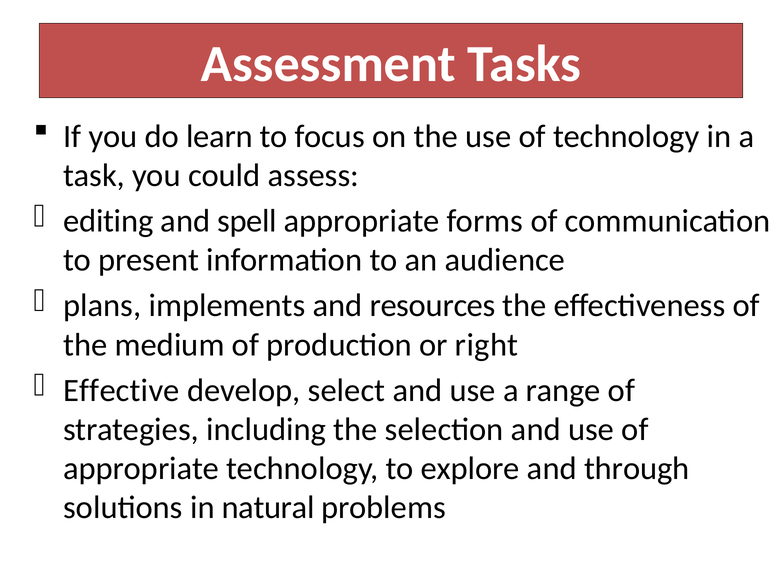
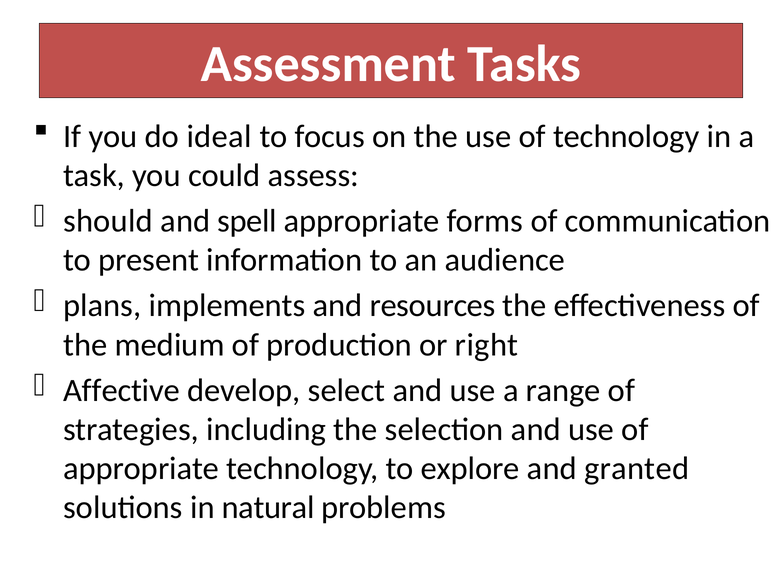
learn: learn -> ideal (219, 137)
editing: editing -> should (108, 221)
Effective: Effective -> Affective (122, 391)
through: through -> granted (637, 469)
